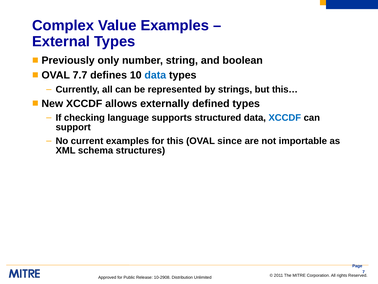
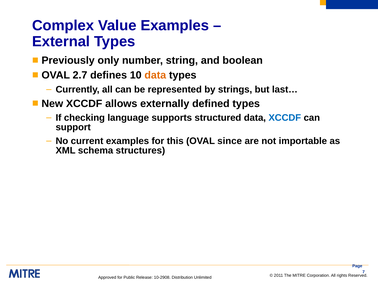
7.7: 7.7 -> 2.7 (80, 75)
data colour: blue -> orange (155, 75)
this…: this… -> last… (285, 89)
